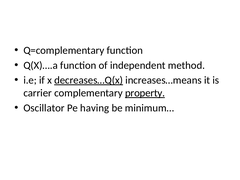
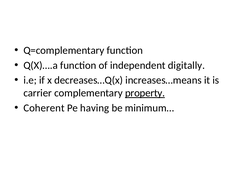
method: method -> digitally (186, 65)
decreases…Q(x underline: present -> none (89, 80)
Oscillator: Oscillator -> Coherent (44, 108)
